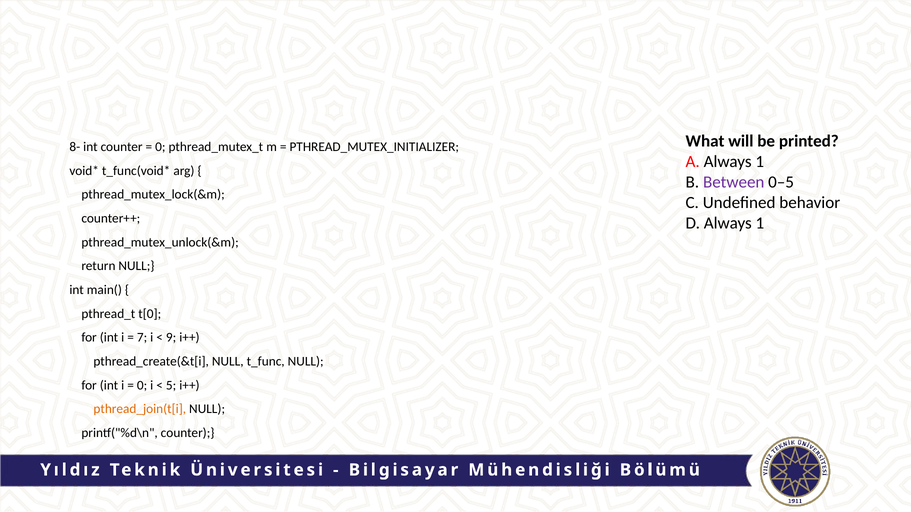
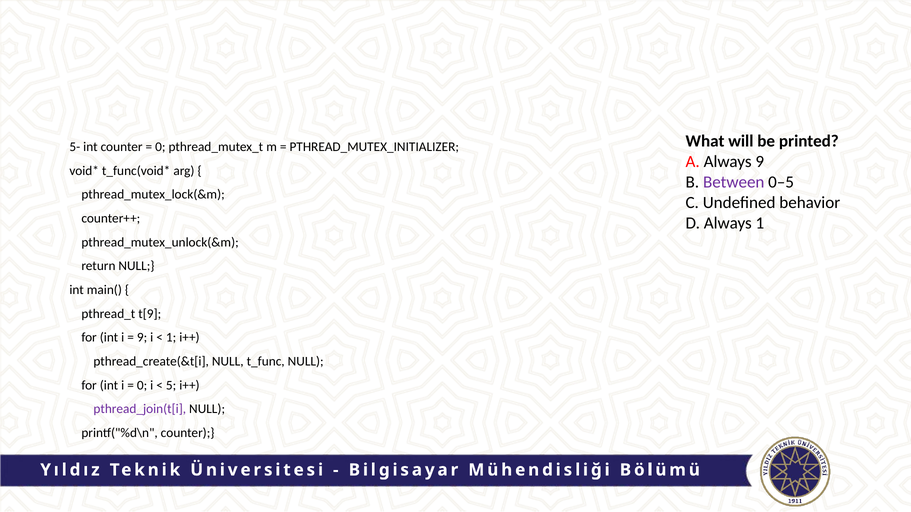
8-: 8- -> 5- (75, 147)
A Always 1: 1 -> 9 (760, 162)
t[0: t[0 -> t[9 (150, 314)
7: 7 -> 9 (142, 338)
9: 9 -> 1 (171, 338)
pthread_join(t[i colour: orange -> purple (140, 409)
